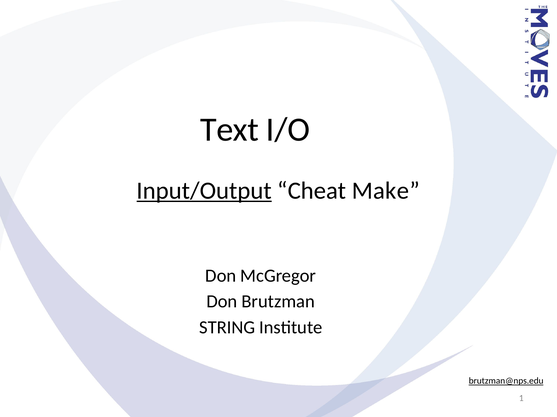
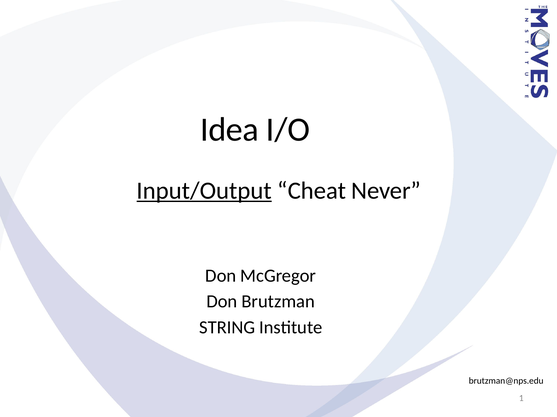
Text: Text -> Idea (229, 130)
Make: Make -> Never (386, 191)
brutzman@nps.edu underline: present -> none (506, 382)
